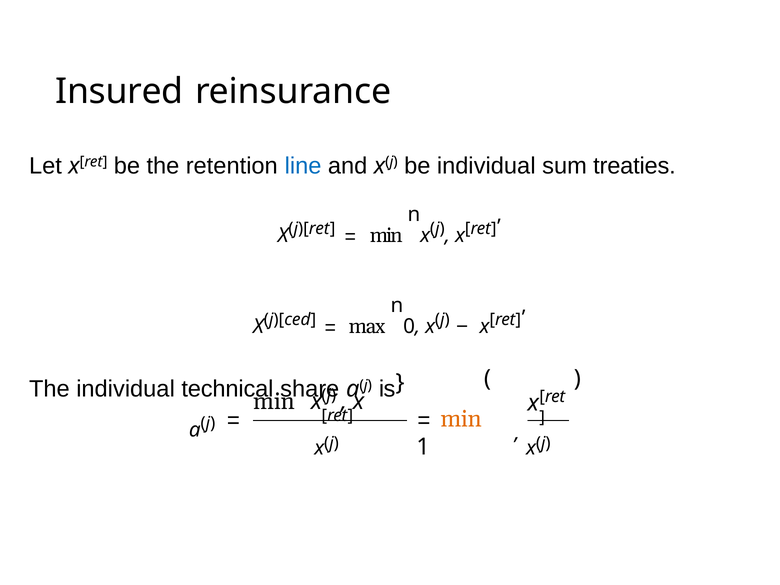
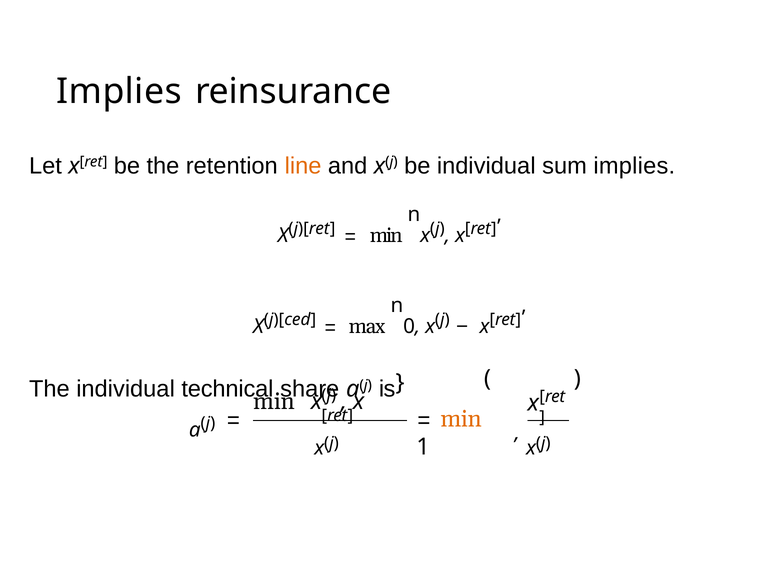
Insured: Insured -> Implies (119, 92)
line colour: blue -> orange (303, 166)
sum treaties: treaties -> implies (634, 166)
